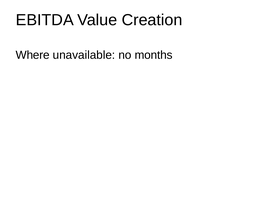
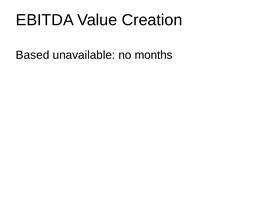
Where: Where -> Based (33, 55)
